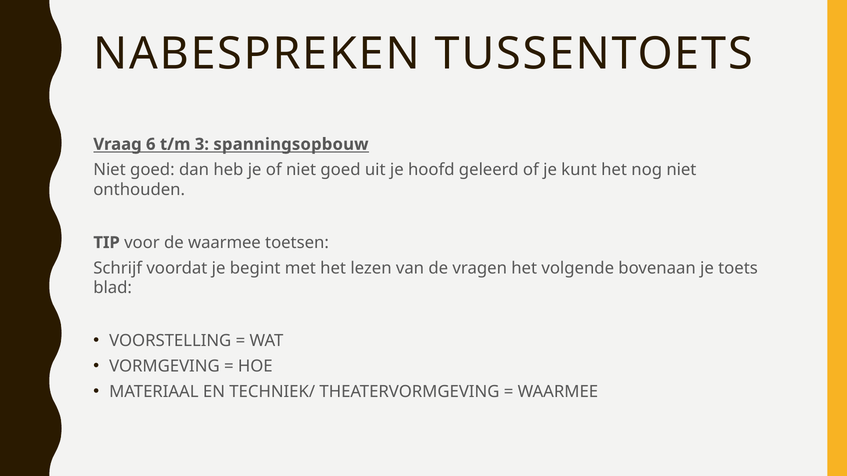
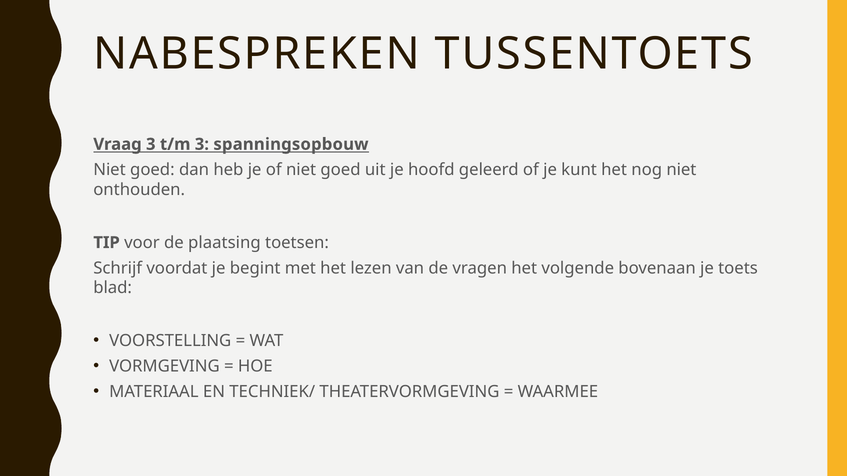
Vraag 6: 6 -> 3 (151, 144)
de waarmee: waarmee -> plaatsing (224, 243)
